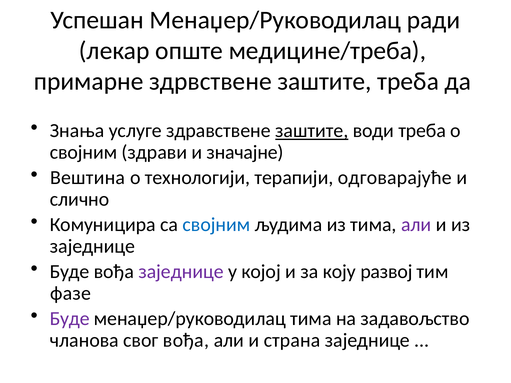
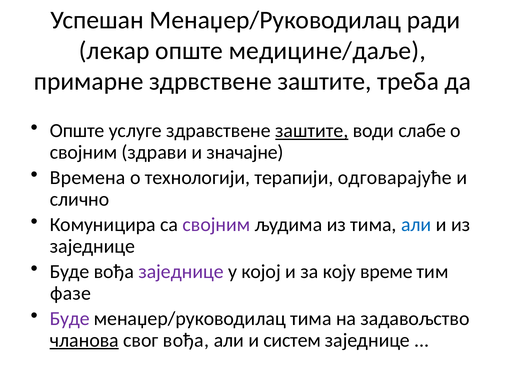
медицине/треба: медицине/треба -> медицине/даље (327, 51)
Знања: Знања -> Опште (77, 131)
води треба: треба -> слабе (422, 131)
Вештина: Вештина -> Времена (88, 178)
својним colour: blue -> purple (216, 225)
али colour: purple -> blue (416, 225)
развој: развој -> време (386, 272)
чланова underline: none -> present (84, 340)
страна: страна -> систем (292, 340)
